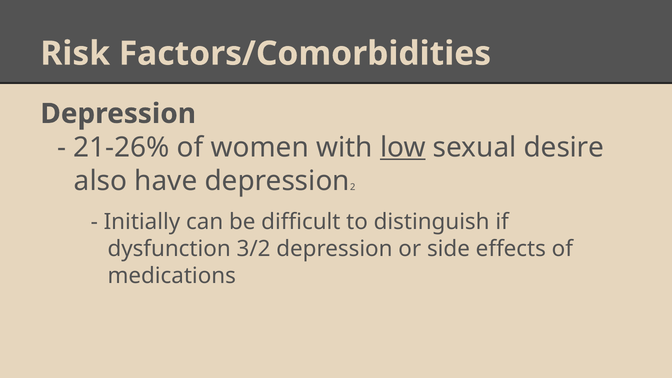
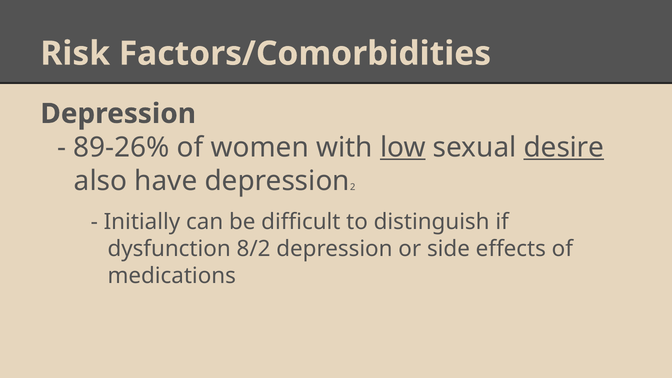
21-26%: 21-26% -> 89-26% (121, 147)
desire underline: none -> present (564, 147)
3/2: 3/2 -> 8/2 (254, 249)
